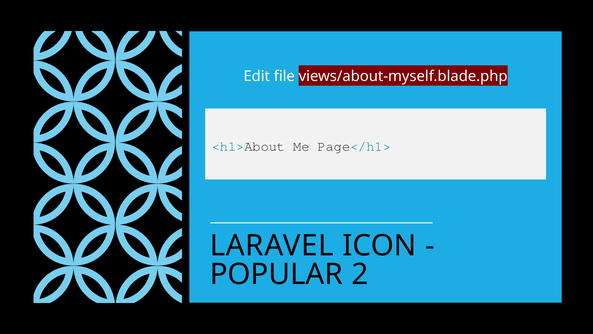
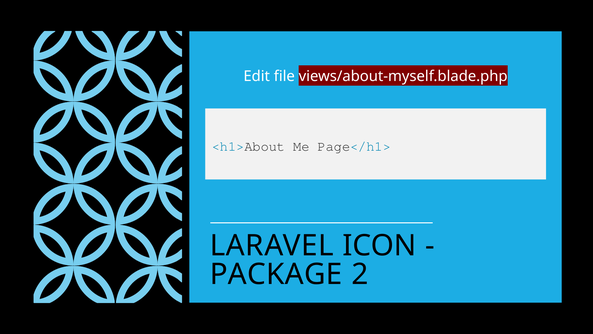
POPULAR: POPULAR -> PACKAGE (276, 274)
